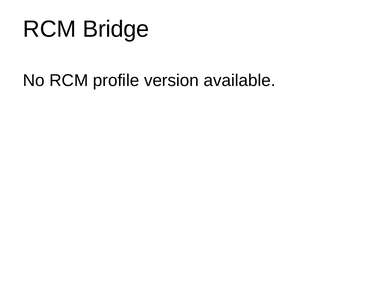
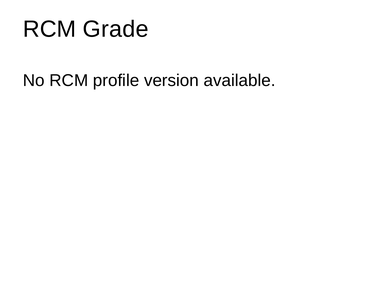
Bridge: Bridge -> Grade (116, 29)
